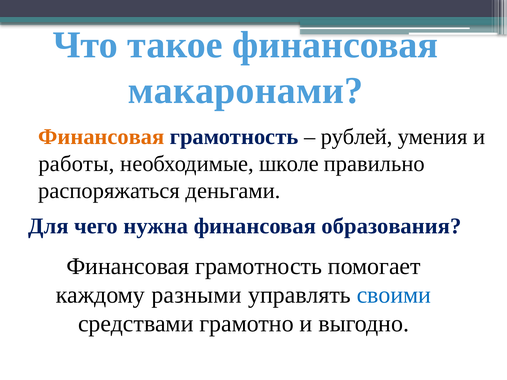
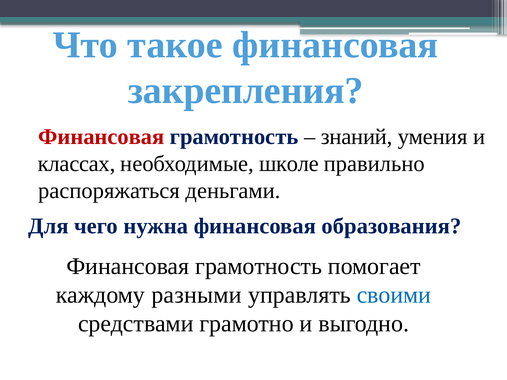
макаронами: макаронами -> закрепления (246, 91)
Финансовая colour: orange -> red (101, 137)
рублей: рублей -> знаний (357, 137)
работы: работы -> классах (77, 164)
